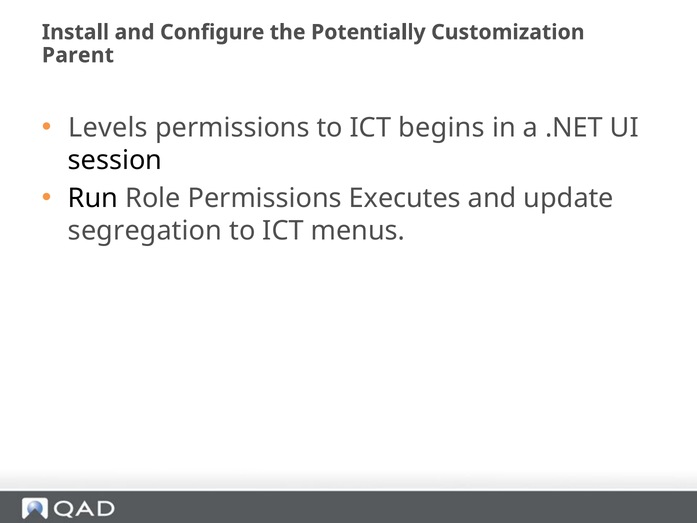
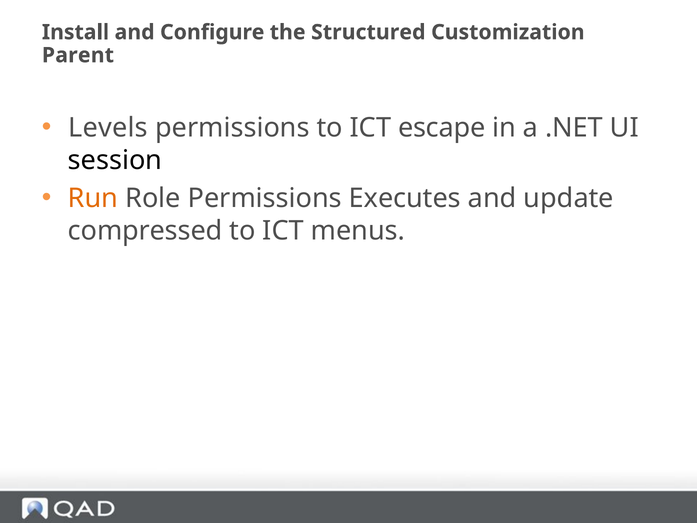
Potentially: Potentially -> Structured (368, 32)
begins: begins -> escape (442, 128)
Run colour: black -> orange (93, 198)
segregation: segregation -> compressed (145, 231)
